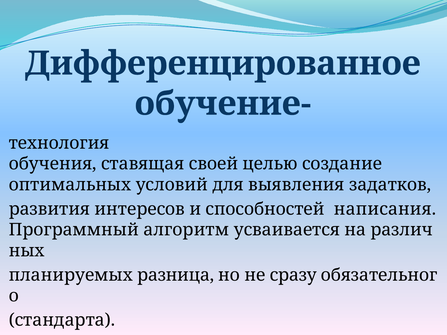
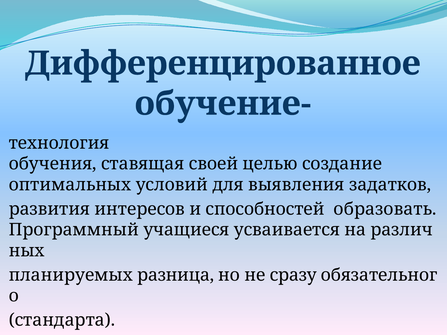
написания: написания -> образовать (385, 209)
алгоритм: алгоритм -> учащиеся (186, 230)
